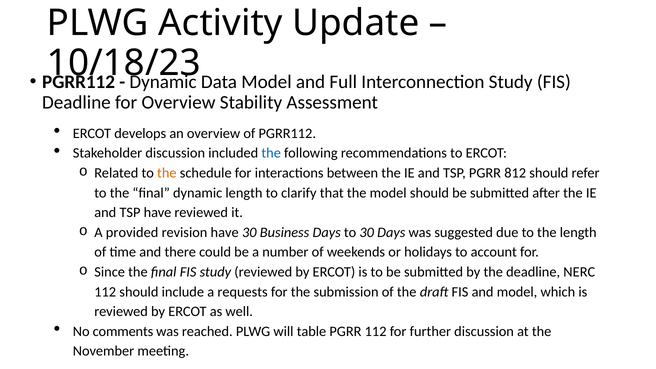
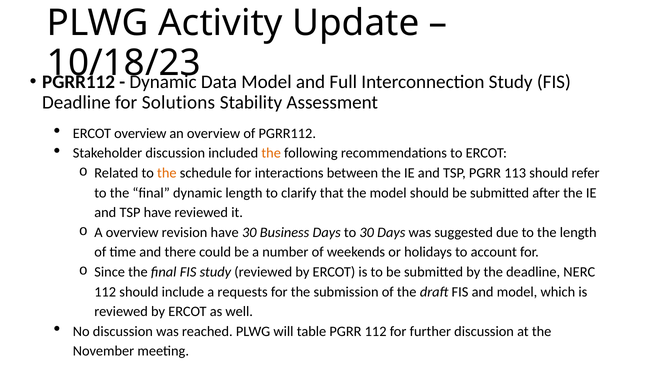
for Overview: Overview -> Solutions (178, 103)
ERCOT develops: develops -> overview (140, 133)
the colour: blue -> orange (271, 153)
812: 812 -> 113 (515, 173)
A provided: provided -> overview (132, 232)
No comments: comments -> discussion (123, 331)
